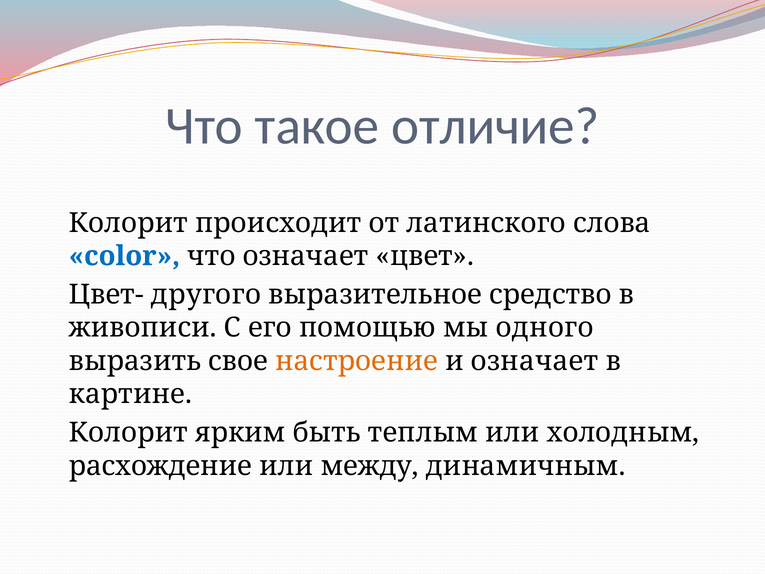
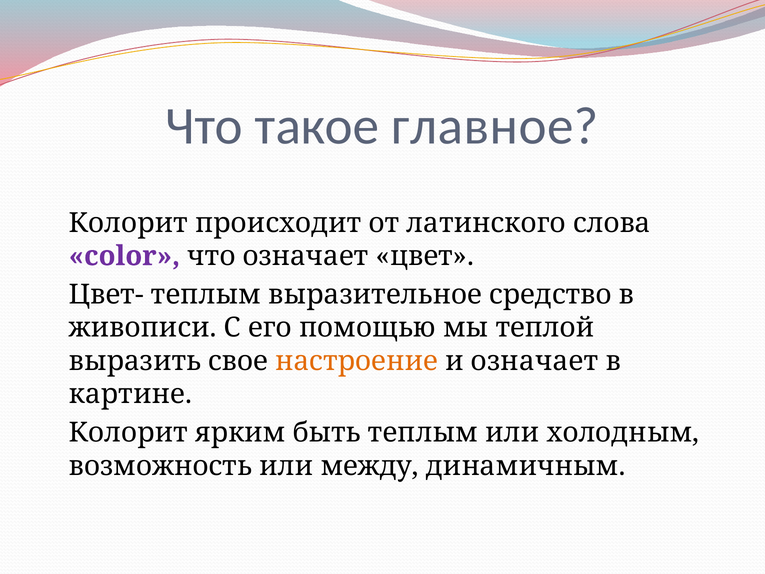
отличие: отличие -> главное (495, 126)
color colour: blue -> purple (124, 256)
Цвет- другого: другого -> теплым (206, 295)
одного: одного -> теплой (545, 328)
расхождение: расхождение -> возможность (160, 466)
